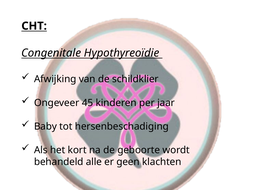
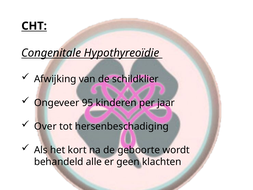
45: 45 -> 95 (87, 103)
Baby: Baby -> Over (45, 126)
